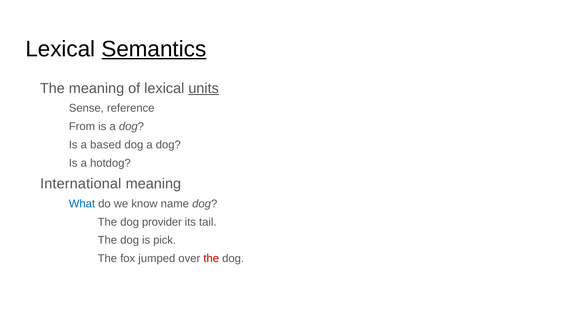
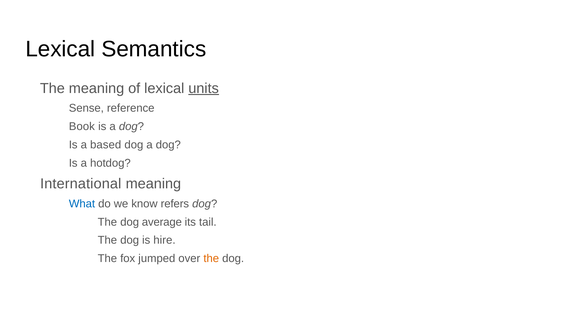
Semantics underline: present -> none (154, 49)
From: From -> Book (82, 127)
name: name -> refers (175, 204)
provider: provider -> average (162, 222)
pick: pick -> hire (164, 240)
the colour: red -> orange (211, 259)
